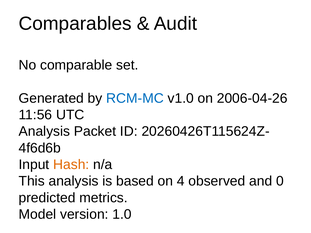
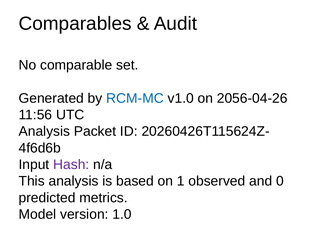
2006-04-26: 2006-04-26 -> 2056-04-26 (252, 98)
Hash colour: orange -> purple (71, 165)
4: 4 -> 1 (181, 181)
